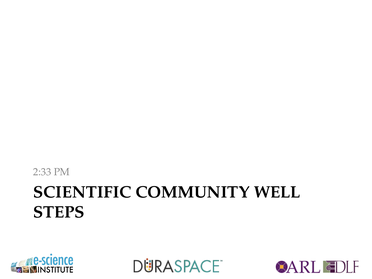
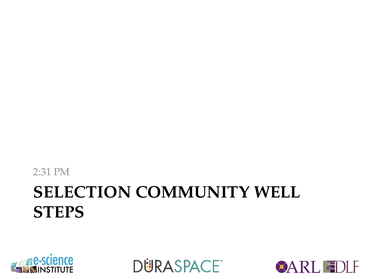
2:33: 2:33 -> 2:31 (42, 172)
SCIENTIFIC: SCIENTIFIC -> SELECTION (82, 192)
